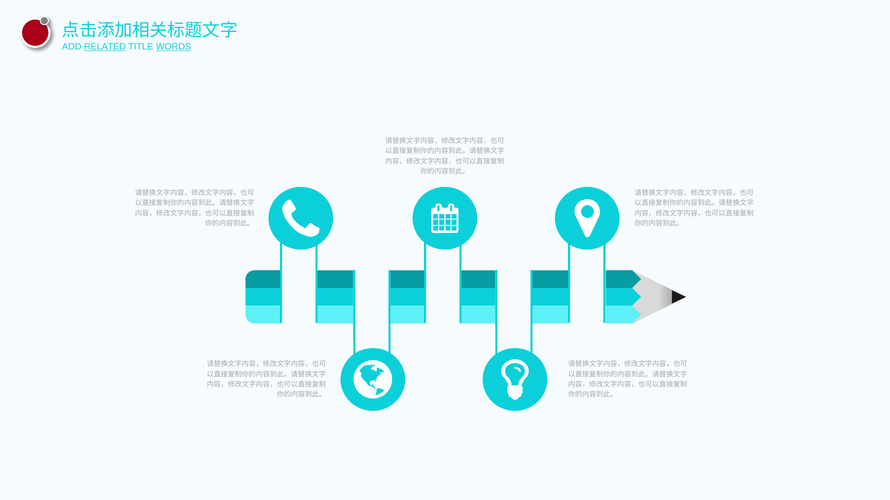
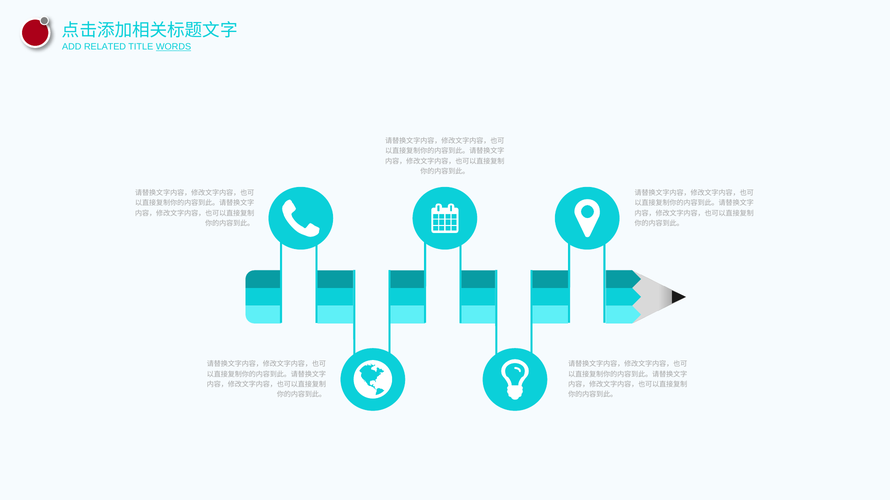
RELATED underline: present -> none (105, 47)
